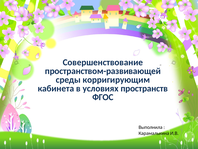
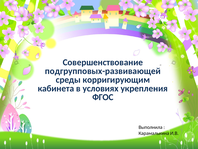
пространством-развивающей: пространством-развивающей -> подгрупповых-развивающей (103, 71)
пространств: пространств -> укрепления (144, 88)
